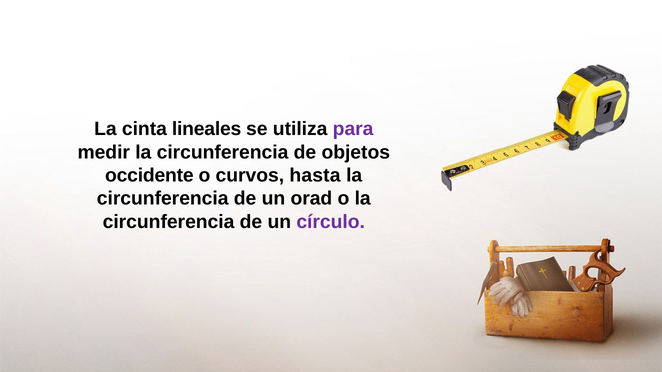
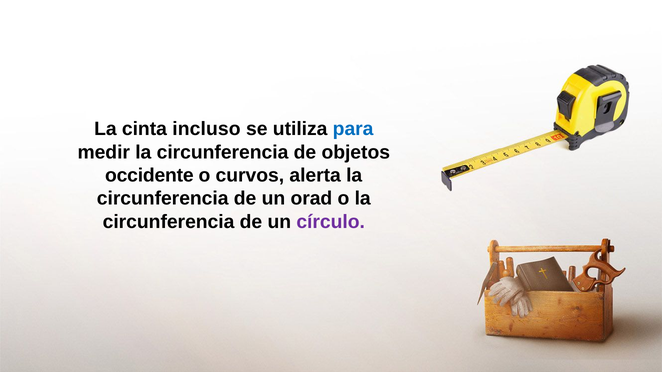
lineales: lineales -> incluso (206, 129)
para colour: purple -> blue (353, 129)
hasta: hasta -> alerta (315, 176)
